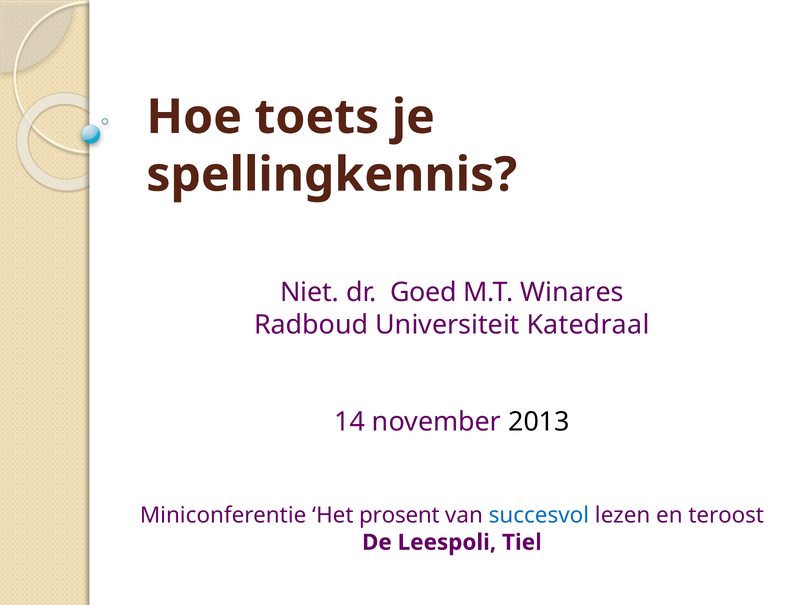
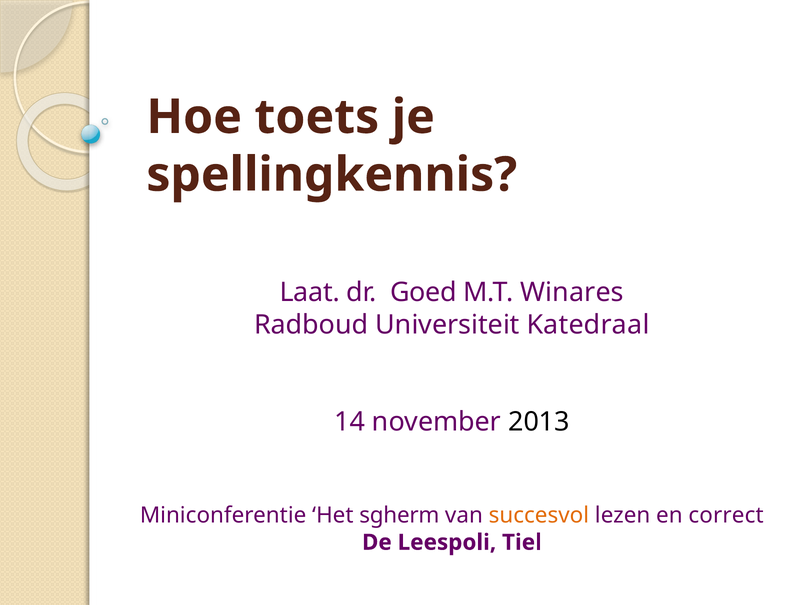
Niet: Niet -> Laat (310, 293)
prosent: prosent -> sgherm (399, 516)
succesvol colour: blue -> orange (539, 516)
teroost: teroost -> correct (726, 516)
